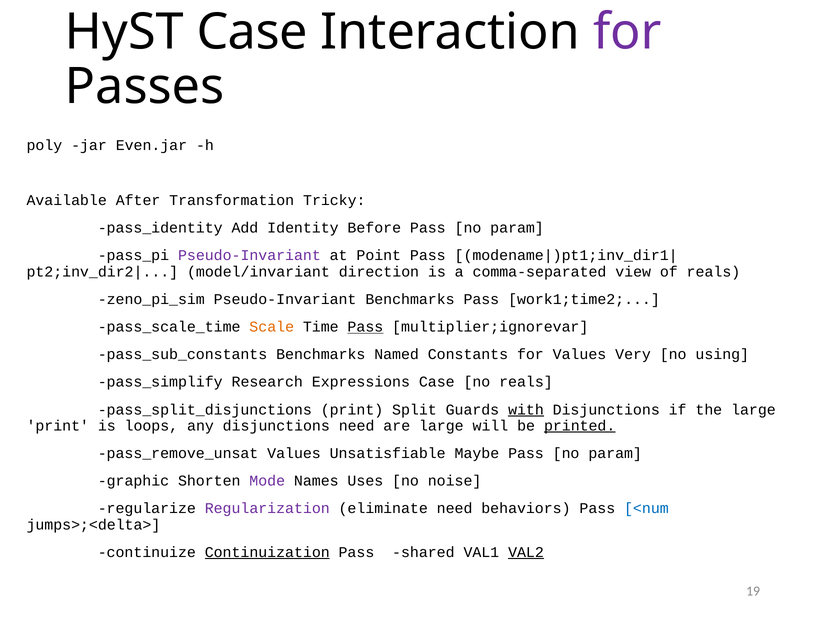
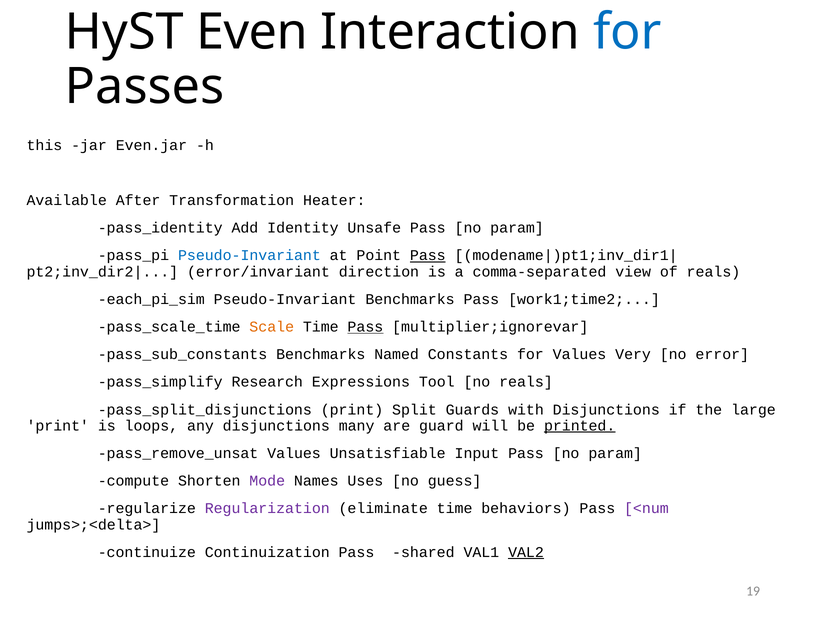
HyST Case: Case -> Even (252, 32)
for colour: purple -> blue (627, 32)
poly: poly -> this (44, 145)
Tricky: Tricky -> Heater (334, 200)
Before: Before -> Unsafe (374, 228)
Pseudo-Invariant colour: purple -> blue (249, 255)
Pass underline: none -> present (428, 255)
model/invariant: model/invariant -> error/invariant (258, 272)
zeno_pi_sim: zeno_pi_sim -> each_pi_sim (151, 299)
using: using -> error (722, 354)
Expressions Case: Case -> Tool (437, 382)
with underline: present -> none (526, 409)
disjunctions need: need -> many (357, 426)
are large: large -> guard (441, 426)
Maybe: Maybe -> Input (477, 453)
graphic: graphic -> compute (133, 481)
noise: noise -> guess (455, 481)
eliminate need: need -> time (455, 508)
<num colour: blue -> purple (646, 508)
Continuization underline: present -> none (267, 552)
